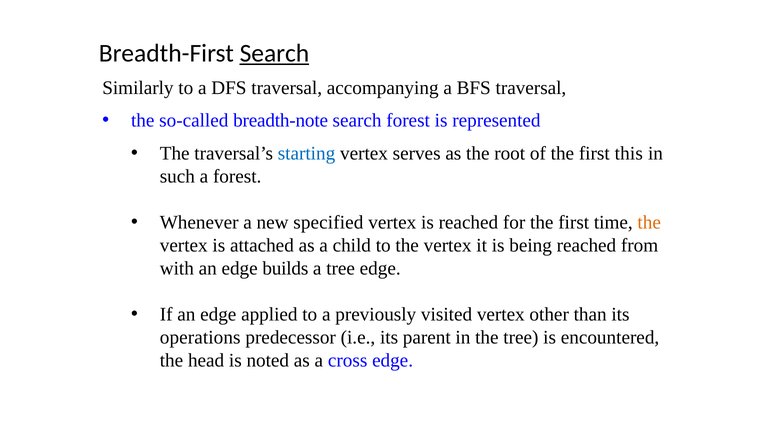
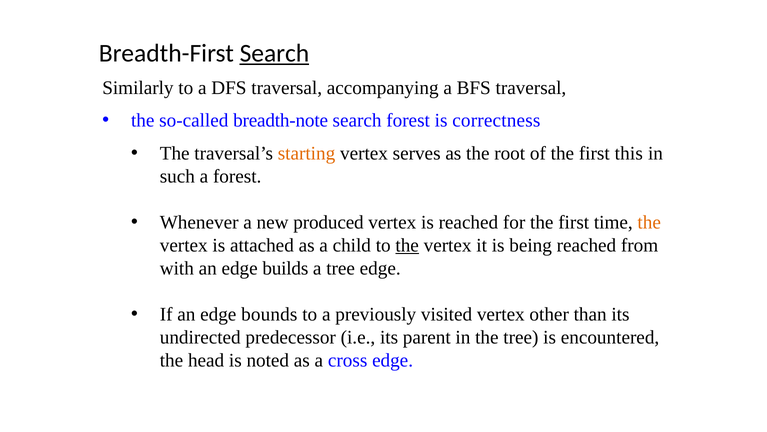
represented: represented -> correctness (496, 120)
starting colour: blue -> orange (307, 153)
specified: specified -> produced (329, 222)
the underline: none -> present (407, 245)
applied: applied -> bounds (269, 314)
operations: operations -> undirected (200, 337)
